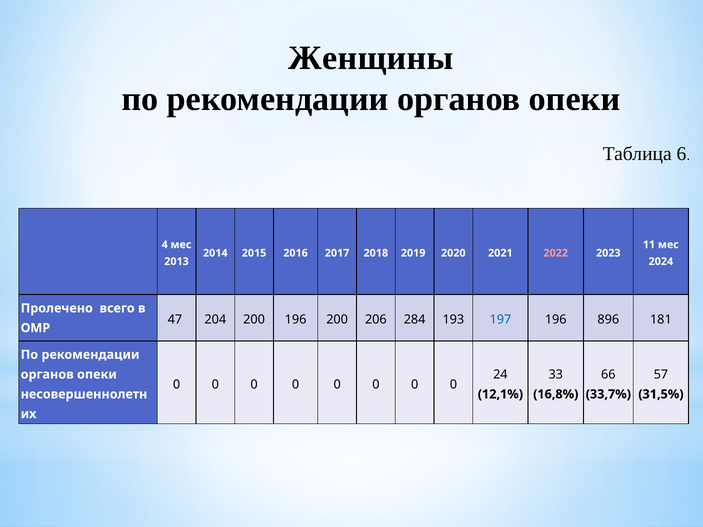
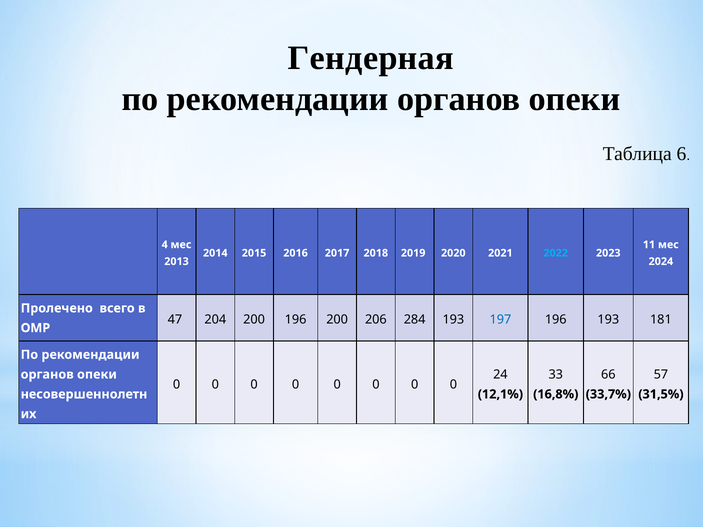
Женщины: Женщины -> Гендерная (371, 58)
2022 colour: pink -> light blue (556, 253)
196 896: 896 -> 193 (608, 320)
